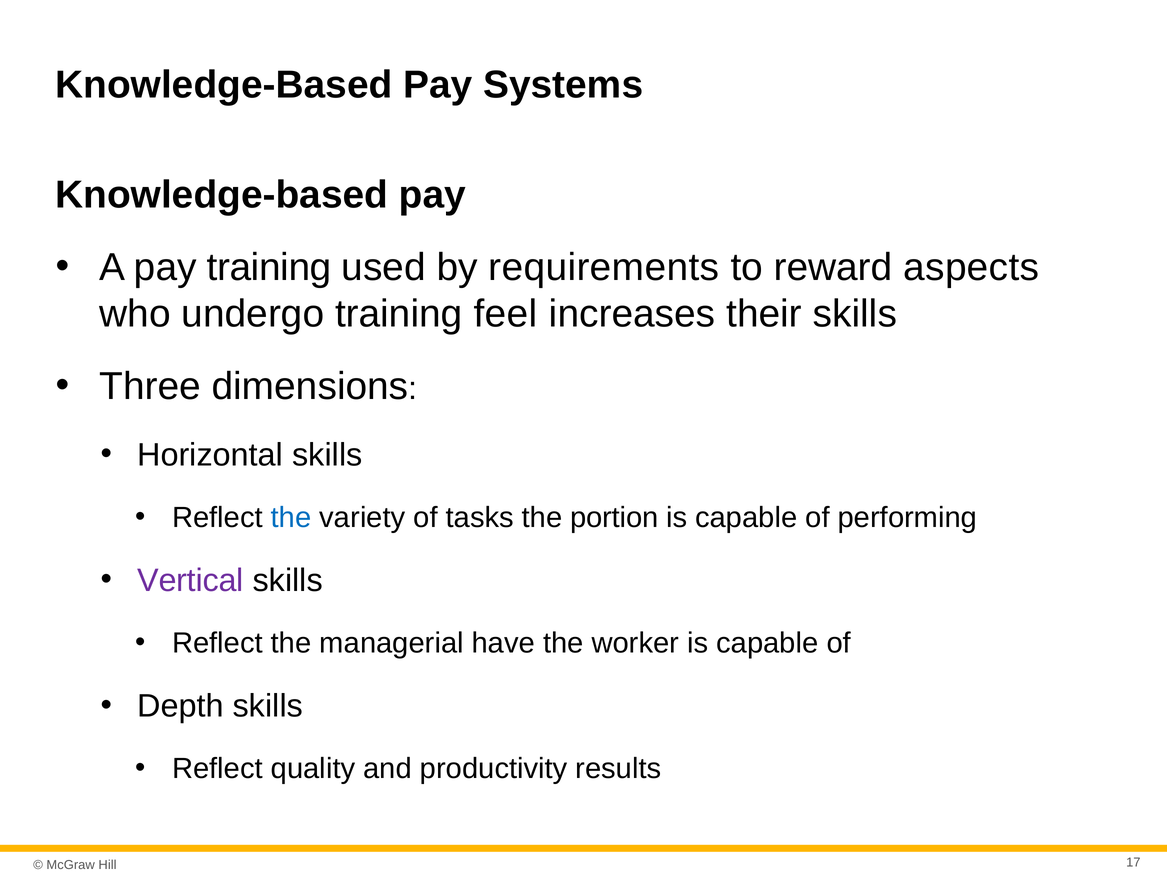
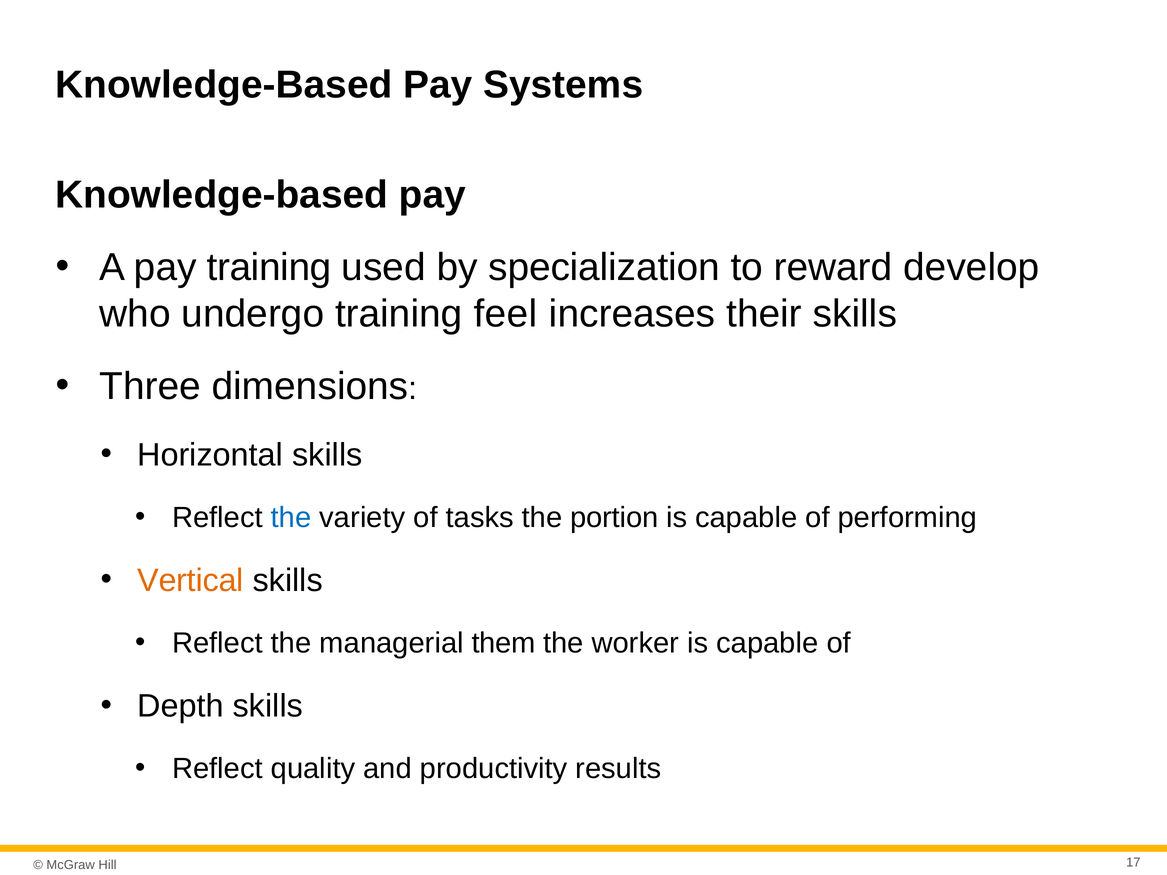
requirements: requirements -> specialization (604, 267)
aspects: aspects -> develop (971, 267)
Vertical colour: purple -> orange (190, 581)
have: have -> them (504, 643)
